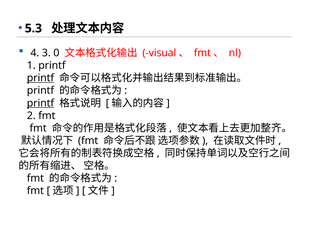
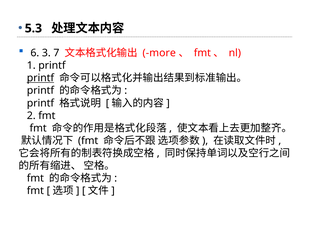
4: 4 -> 6 (35, 53)
0: 0 -> 7 (56, 53)
visual: visual -> more (159, 53)
printf underline: present -> none (40, 103)
